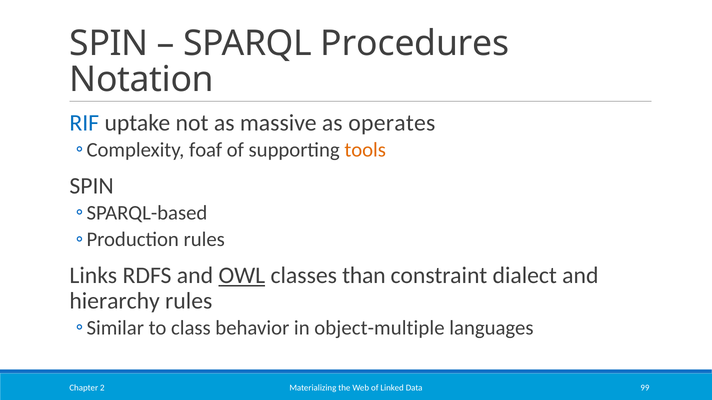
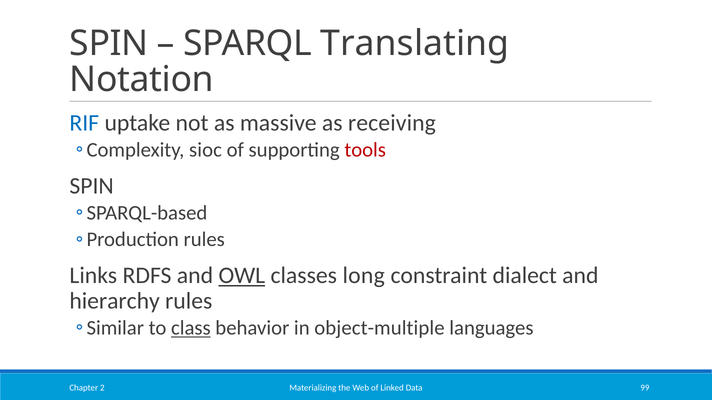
Procedures: Procedures -> Translating (415, 43)
operates: operates -> receiving (392, 123)
foaf: foaf -> sioc (206, 150)
tools colour: orange -> red (365, 150)
than: than -> long (364, 276)
class underline: none -> present (191, 328)
